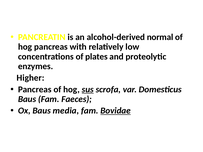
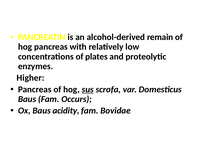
normal: normal -> remain (160, 37)
Faeces: Faeces -> Occurs (77, 99)
media: media -> acidity (66, 111)
Bovidae underline: present -> none (116, 111)
